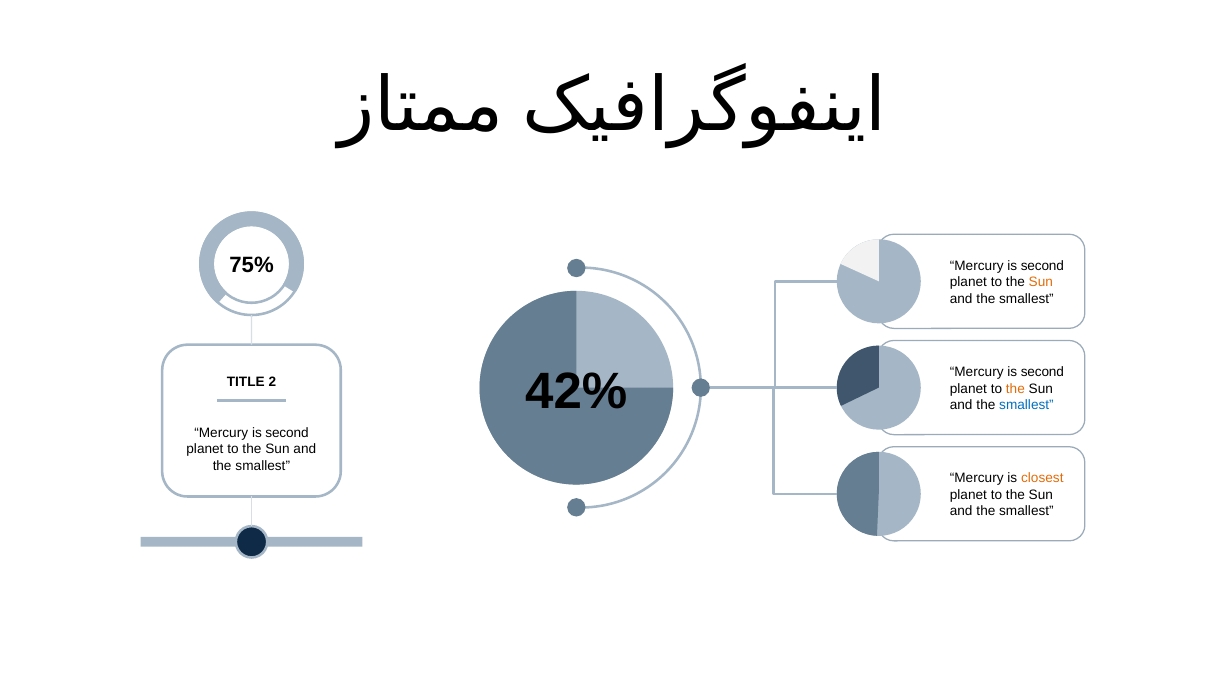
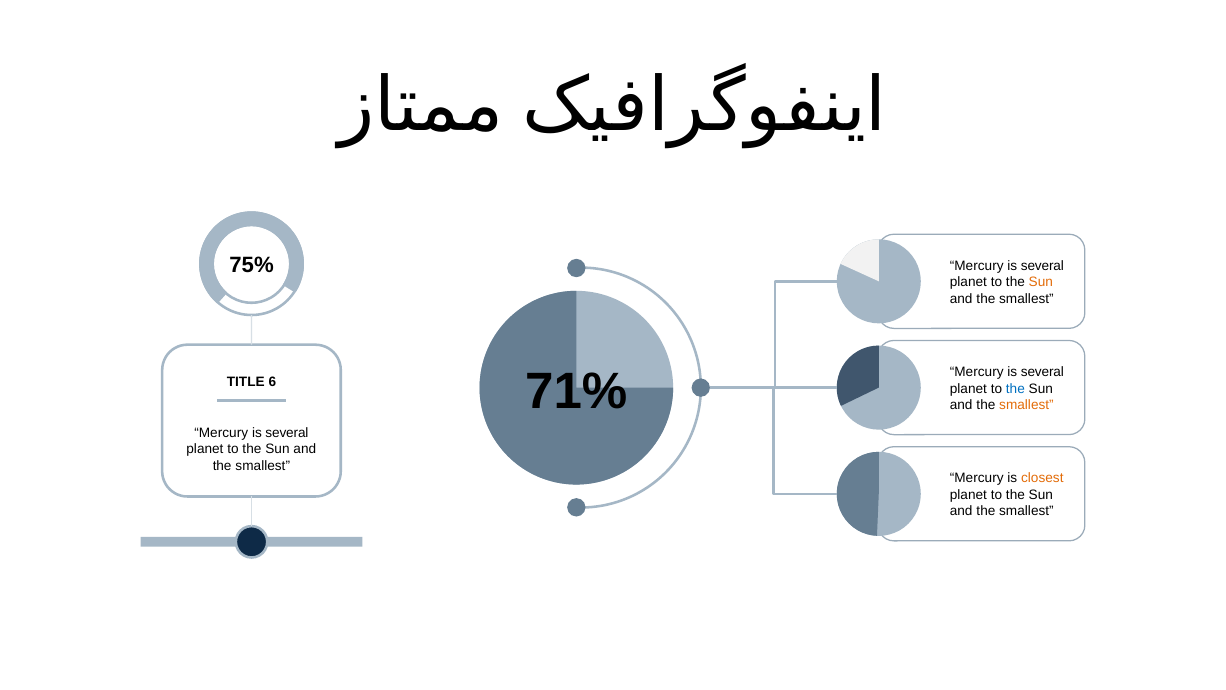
75% Mercury is second: second -> several (1042, 266)
second: second -> several (1042, 372)
42%: 42% -> 71% (576, 391)
2: 2 -> 6 (272, 382)
the colour: orange -> blue (1015, 388)
smallest colour: blue -> orange (1026, 405)
second: second -> several (287, 433)
